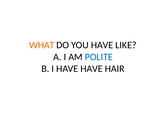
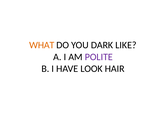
YOU HAVE: HAVE -> DARK (102, 45)
POLITE colour: blue -> purple (99, 57)
HAVE HAVE: HAVE -> LOOK (92, 69)
